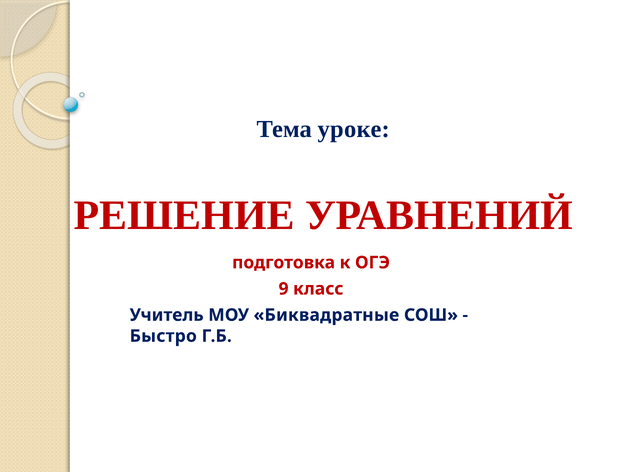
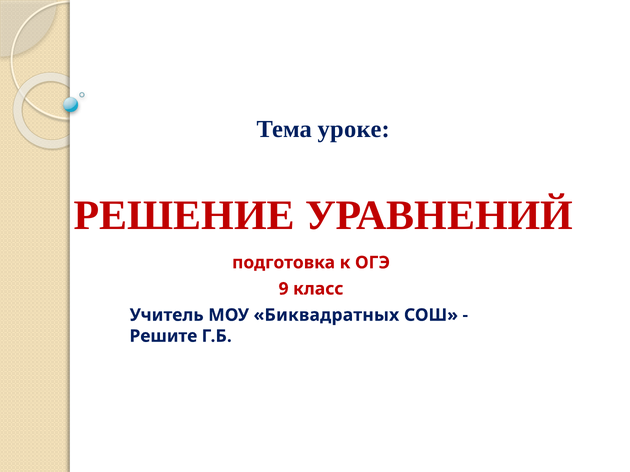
Биквадратные: Биквадратные -> Биквадратных (326, 315)
Быстро: Быстро -> Решите (163, 336)
